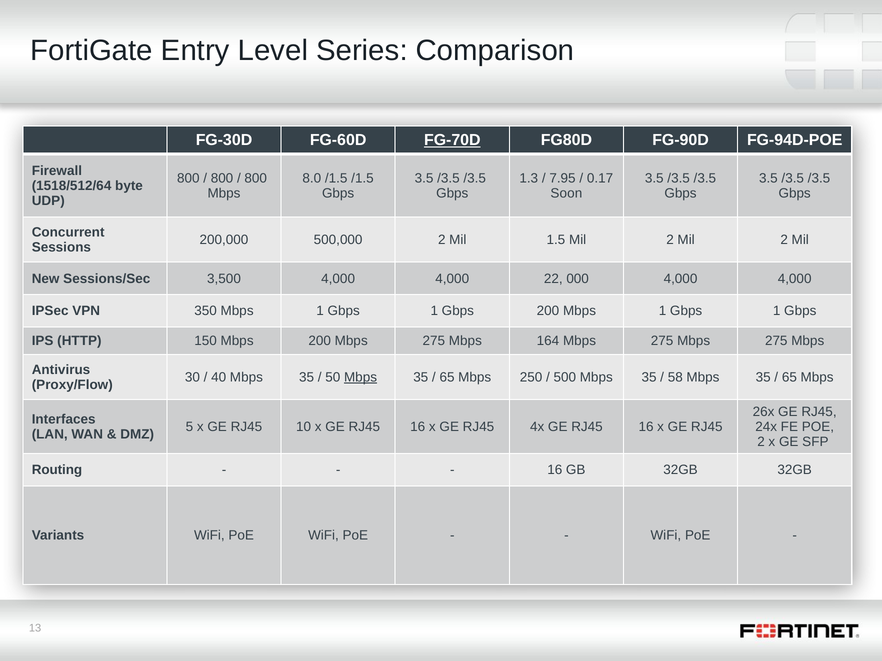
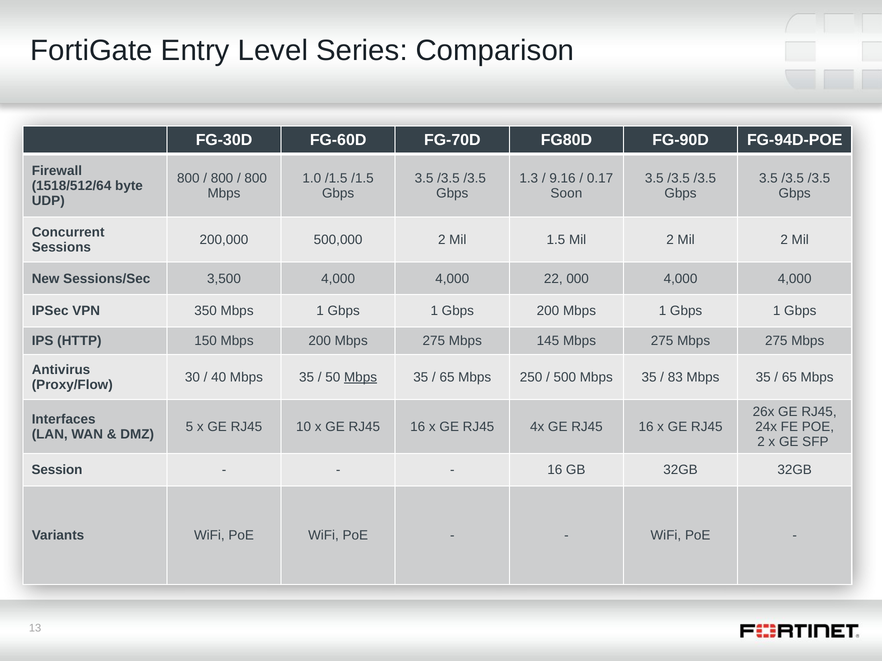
FG-70D underline: present -> none (452, 140)
8.0: 8.0 -> 1.0 (312, 178)
7.95: 7.95 -> 9.16 (562, 178)
164: 164 -> 145 (548, 341)
58: 58 -> 83 (675, 378)
Routing: Routing -> Session (57, 470)
